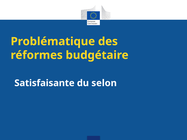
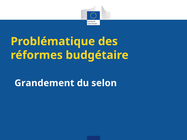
Satisfaisante: Satisfaisante -> Grandement (44, 83)
